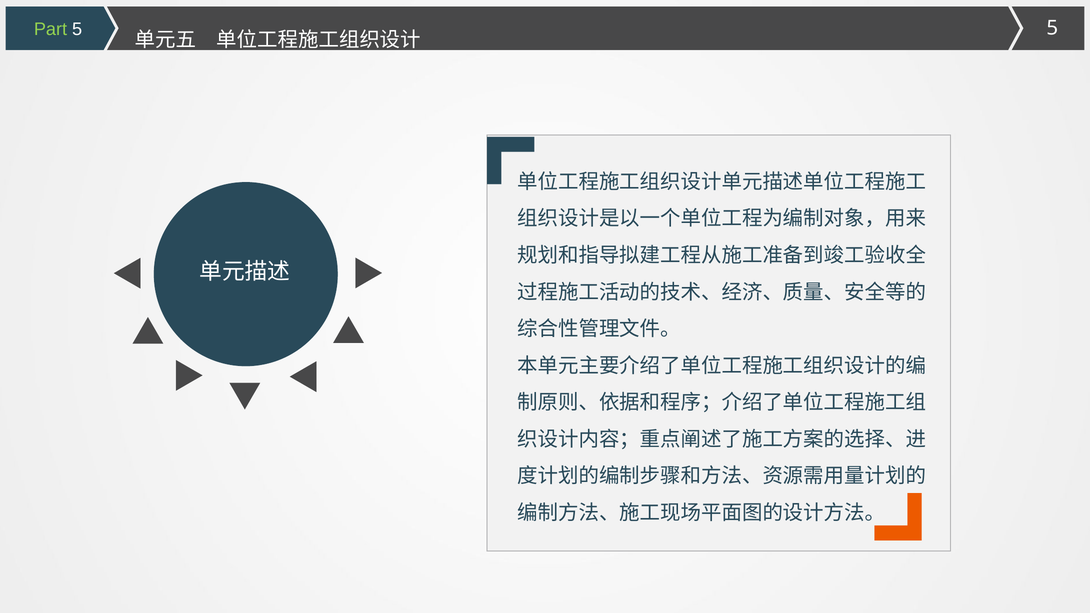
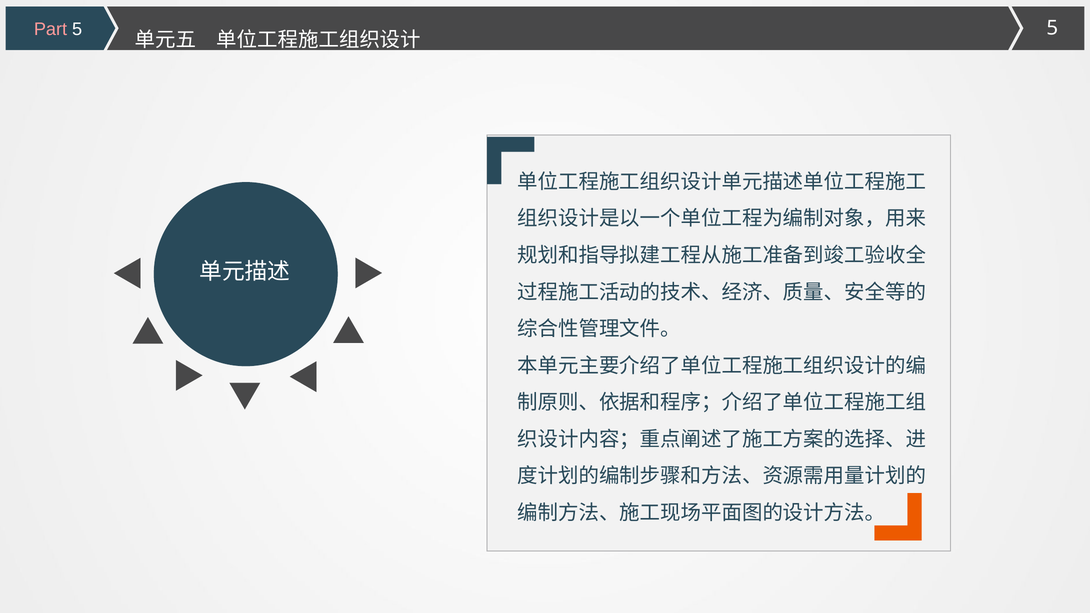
Part colour: light green -> pink (51, 29)
